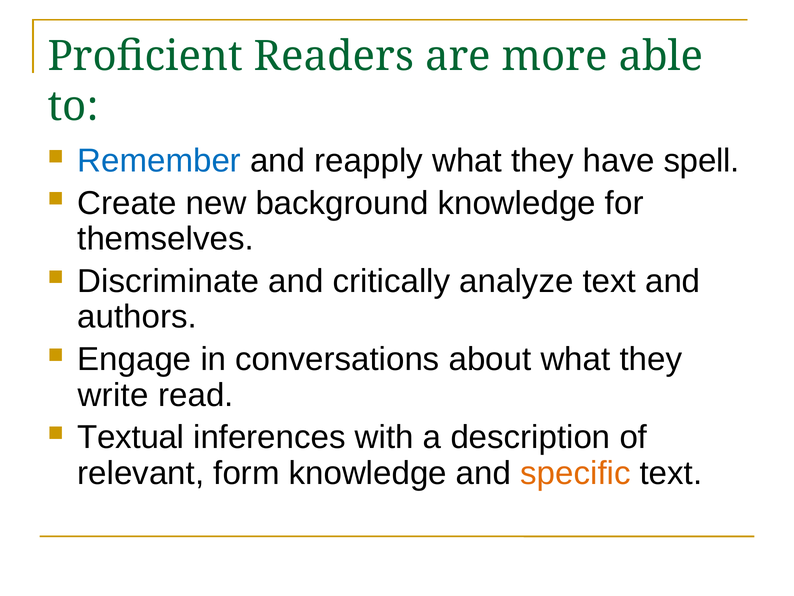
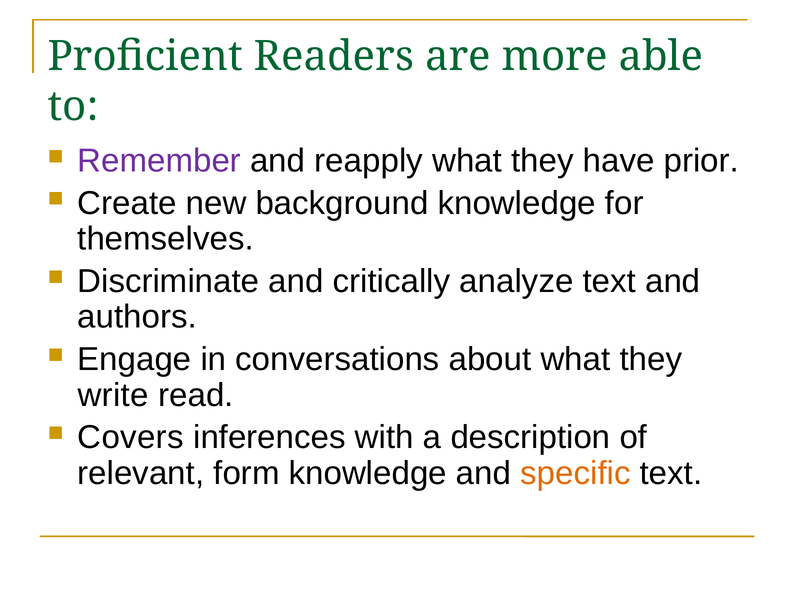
Remember colour: blue -> purple (159, 161)
spell: spell -> prior (701, 161)
Textual: Textual -> Covers (131, 437)
